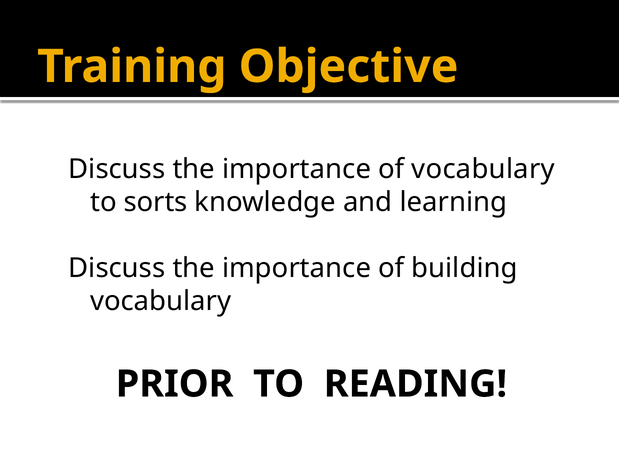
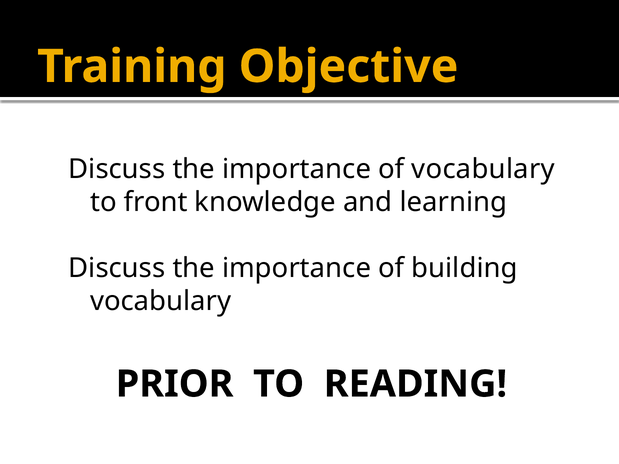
sorts: sorts -> front (156, 202)
